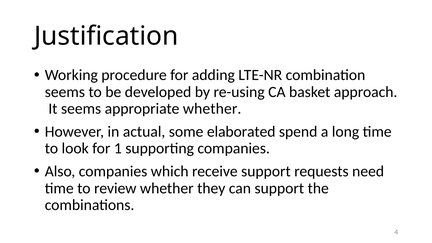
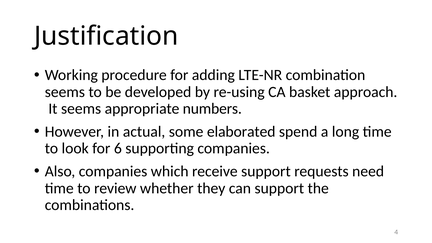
appropriate whether: whether -> numbers (212, 109)
1: 1 -> 6 (118, 149)
